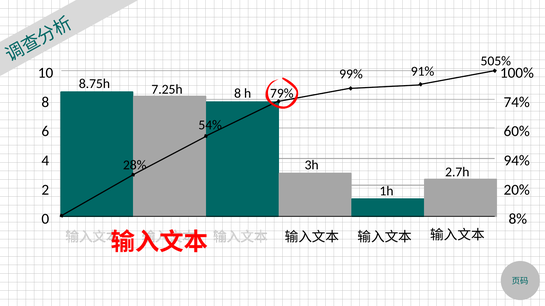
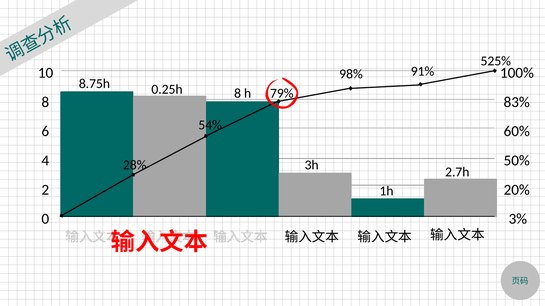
505%: 505% -> 525% (496, 61)
99%: 99% -> 98% (351, 74)
7.25h: 7.25h -> 0.25h (167, 90)
74%: 74% -> 83% (517, 102)
94%: 94% -> 50% (517, 161)
8%: 8% -> 3% (518, 219)
